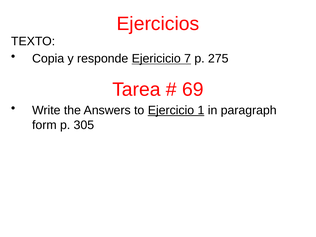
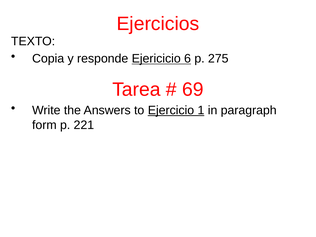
7: 7 -> 6 (188, 59)
305: 305 -> 221 (84, 125)
